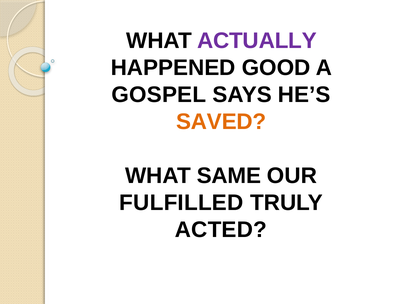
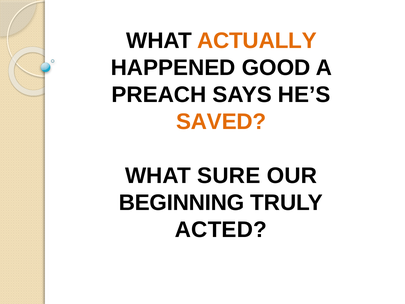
ACTUALLY colour: purple -> orange (257, 41)
GOSPEL: GOSPEL -> PREACH (159, 95)
SAME: SAME -> SURE (229, 176)
FULFILLED: FULFILLED -> BEGINNING (182, 203)
